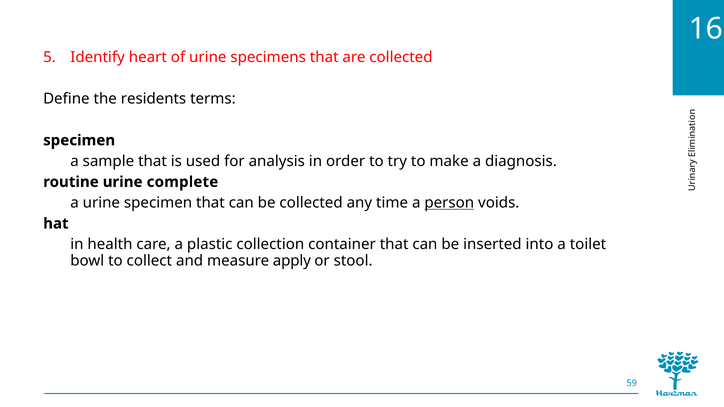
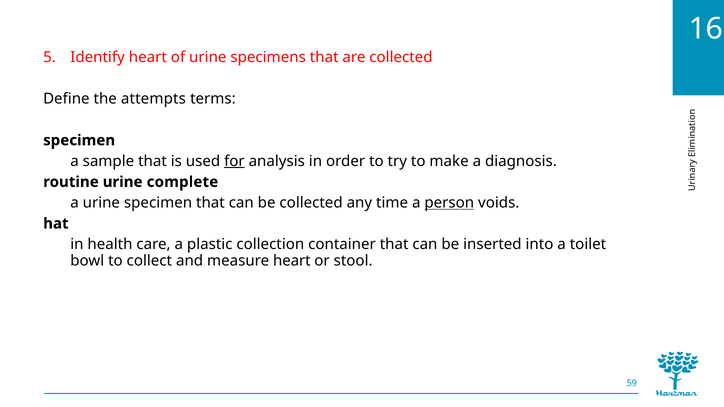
residents: residents -> attempts (153, 99)
for underline: none -> present (234, 161)
measure apply: apply -> heart (292, 261)
